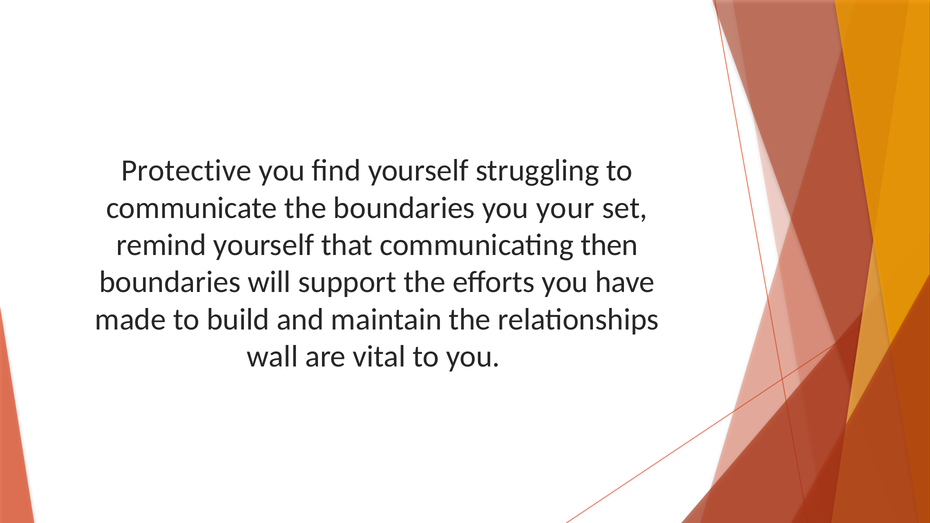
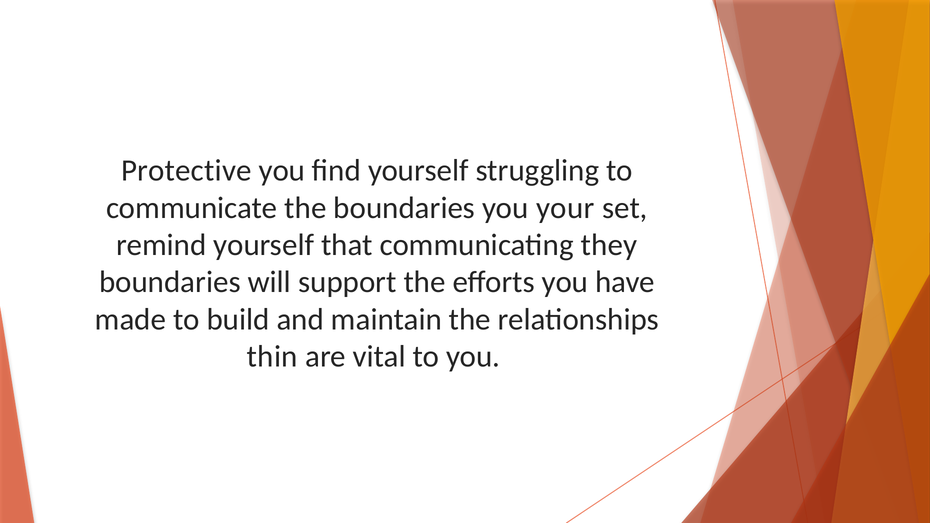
then: then -> they (609, 245)
wall: wall -> thin (272, 357)
